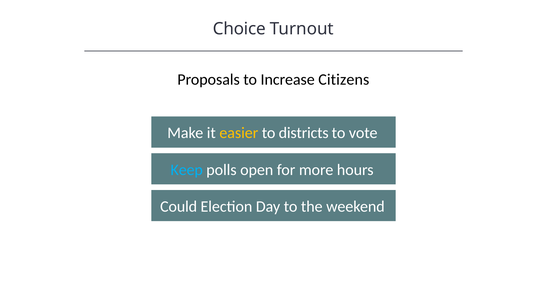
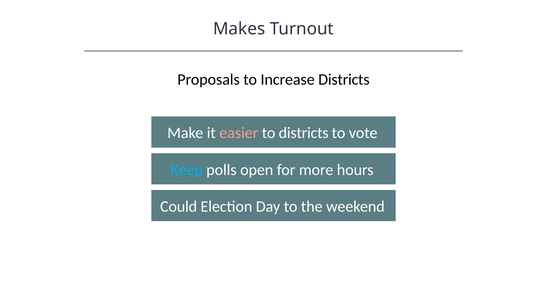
Choice: Choice -> Makes (239, 29)
Increase Citizens: Citizens -> Districts (344, 80)
easier colour: yellow -> pink (239, 133)
